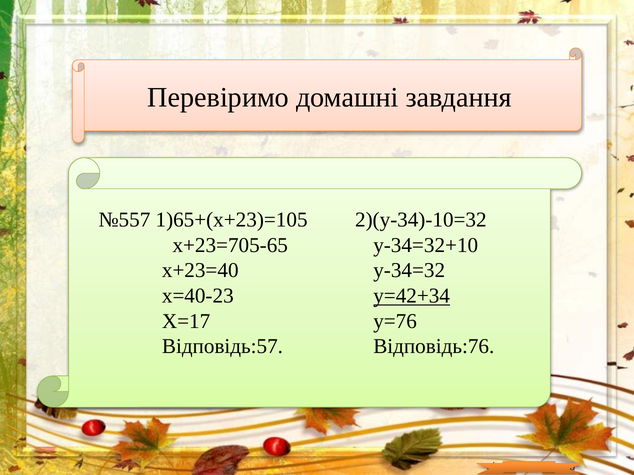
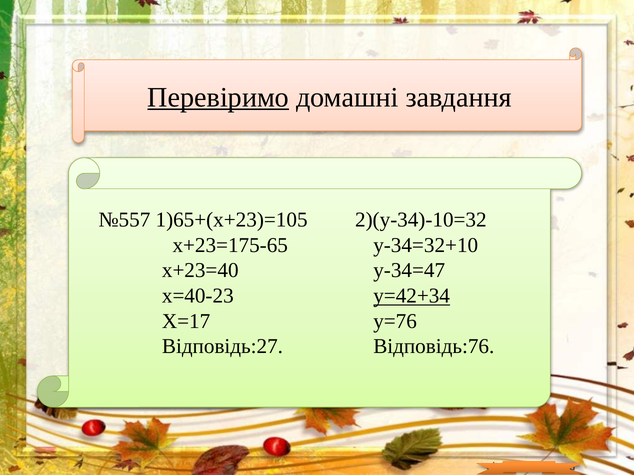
Перевіримо underline: none -> present (218, 97)
х+23=705-65: х+23=705-65 -> х+23=175-65 (230, 245)
у-34=32: у-34=32 -> у-34=47 (409, 271)
Відповідь:57: Відповідь:57 -> Відповідь:27 (222, 347)
